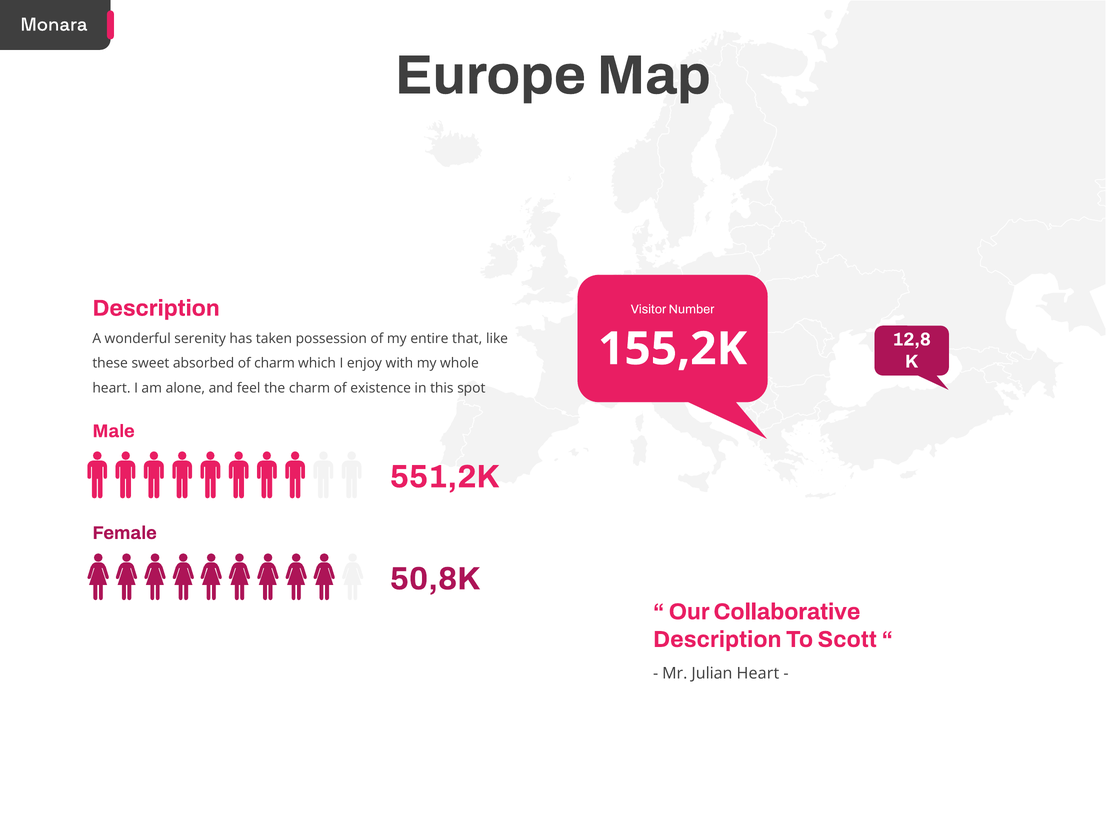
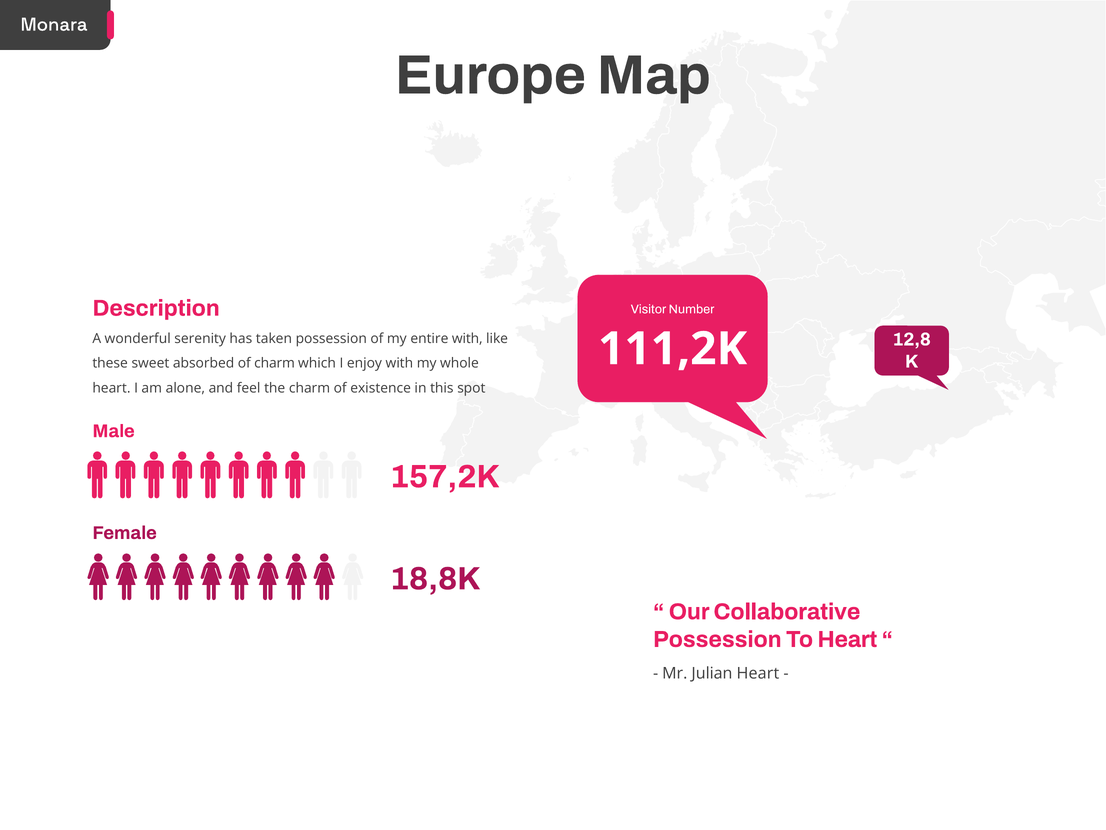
155,2K: 155,2K -> 111,2K (673, 349)
entire that: that -> with (467, 338)
551,2K: 551,2K -> 157,2K (445, 476)
50,8K: 50,8K -> 18,8K (435, 578)
Description: Description -> Possession (717, 639)
To Scott: Scott -> Heart (847, 639)
